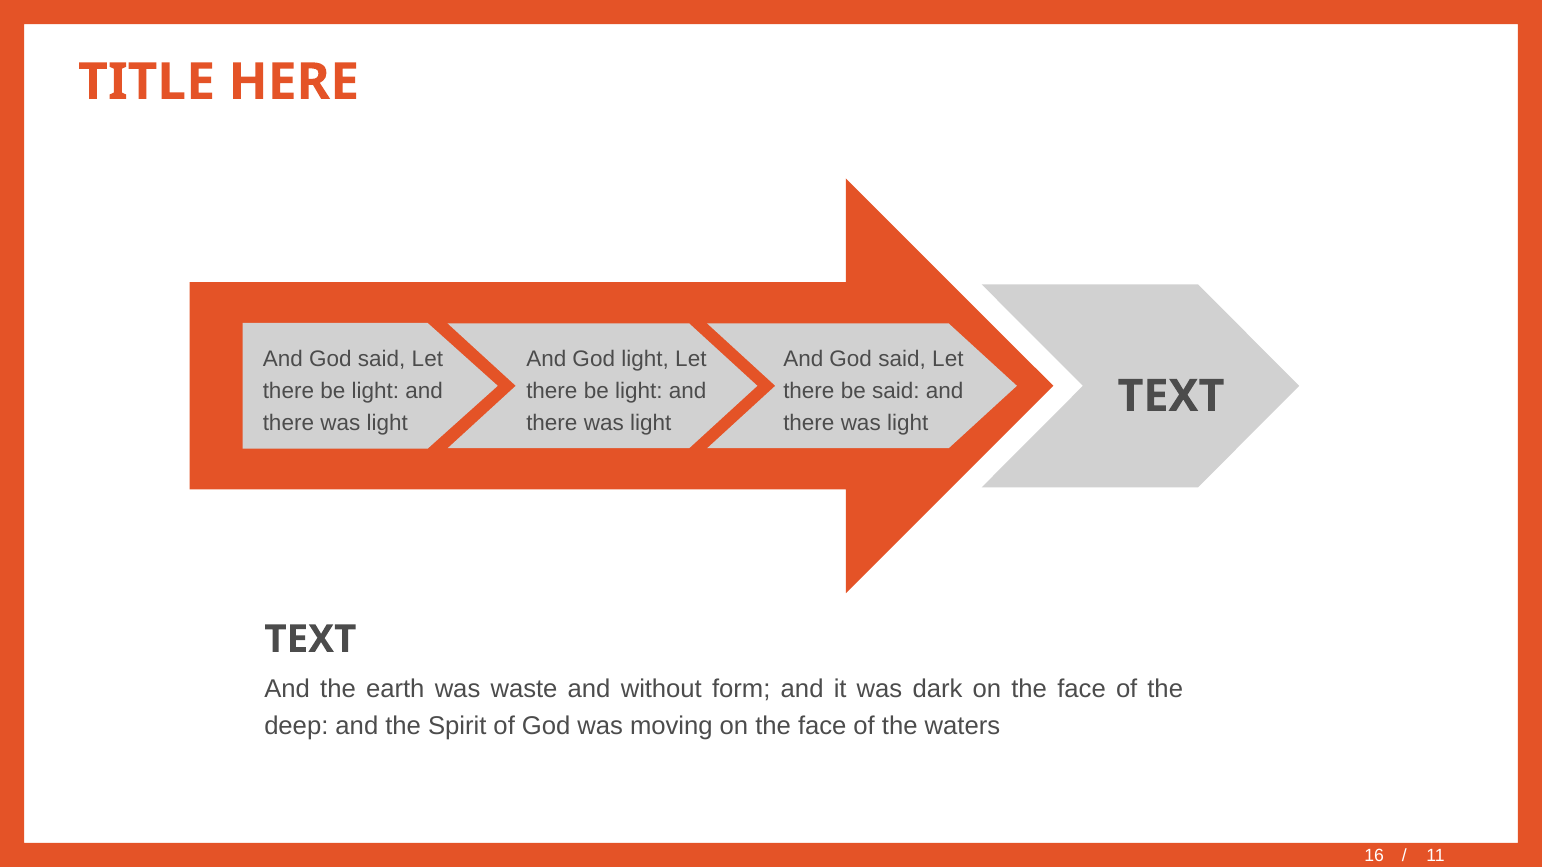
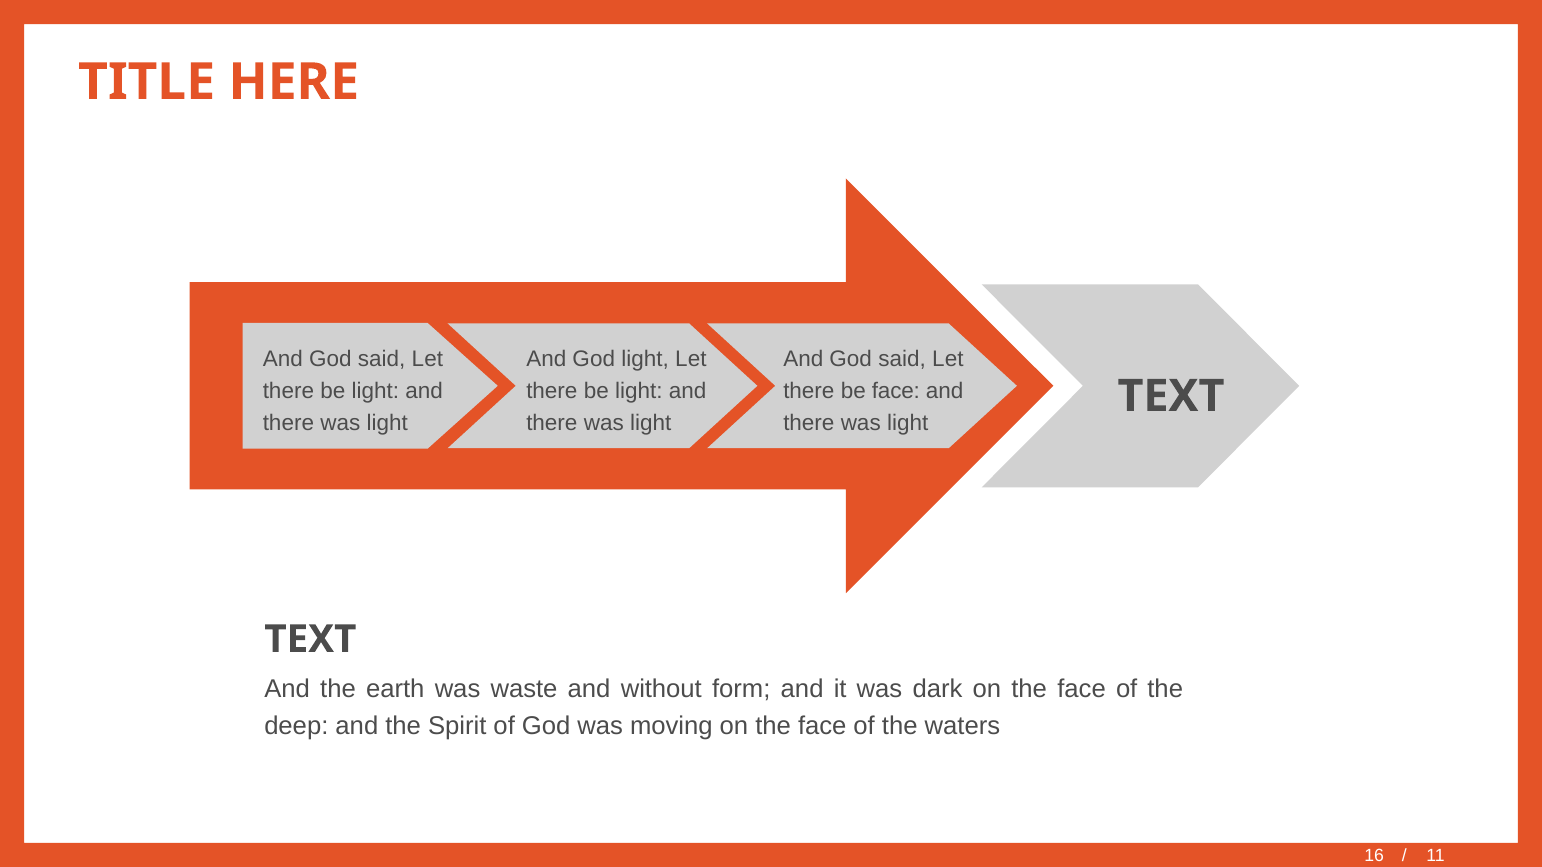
be said: said -> face (896, 391)
